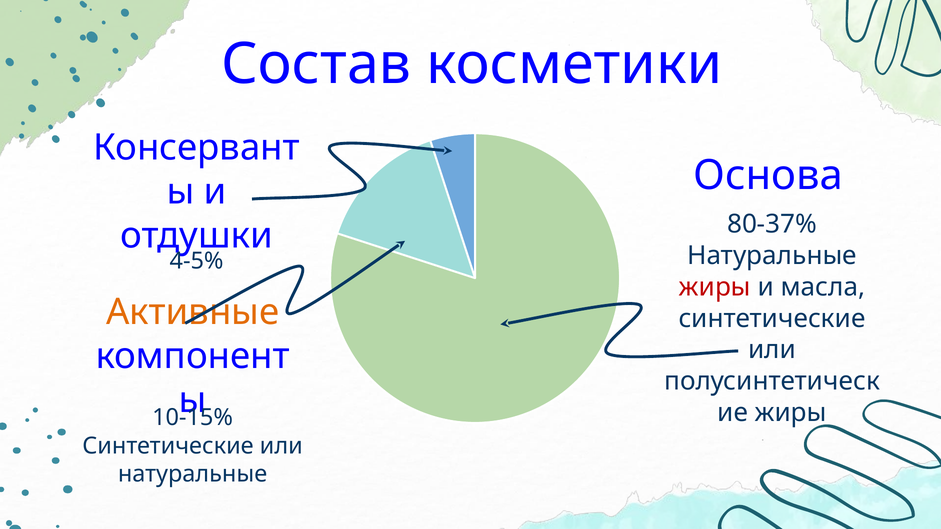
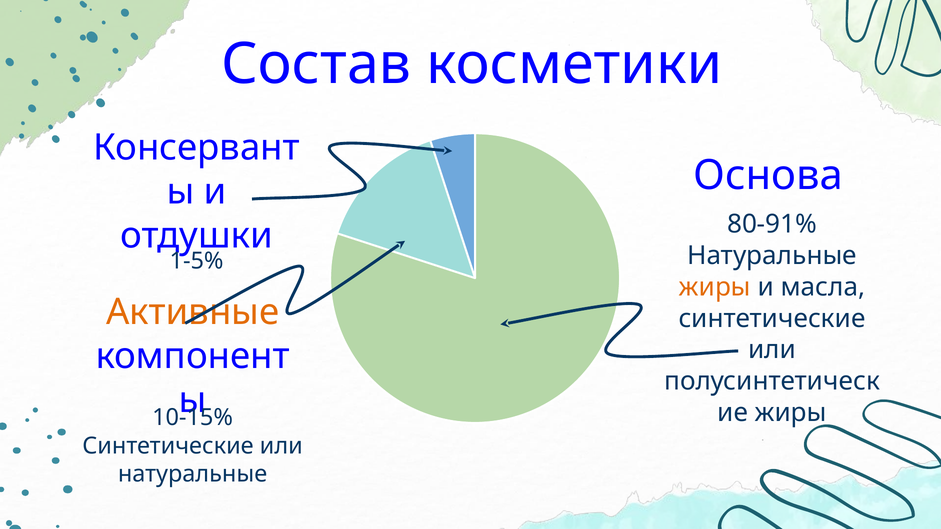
80-37%: 80-37% -> 80-91% (772, 225)
4-5%: 4-5% -> 1-5% (197, 261)
жиры colour: red -> orange (715, 287)
